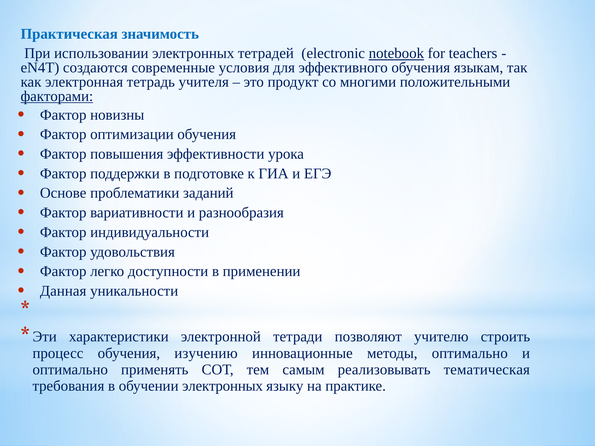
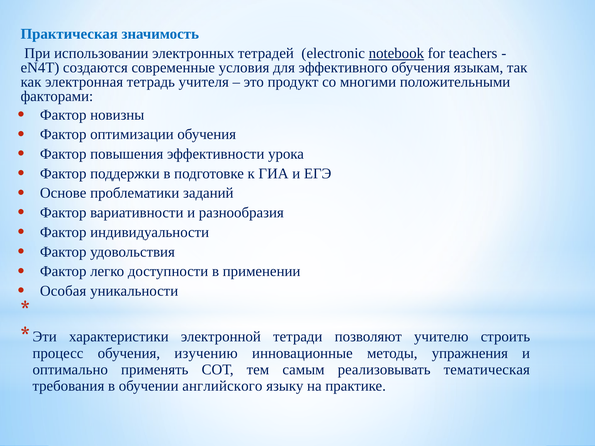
факторами underline: present -> none (57, 96)
Данная: Данная -> Особая (63, 291)
методы оптимально: оптимально -> упражнения (470, 353)
обучении электронных: электронных -> английского (222, 386)
